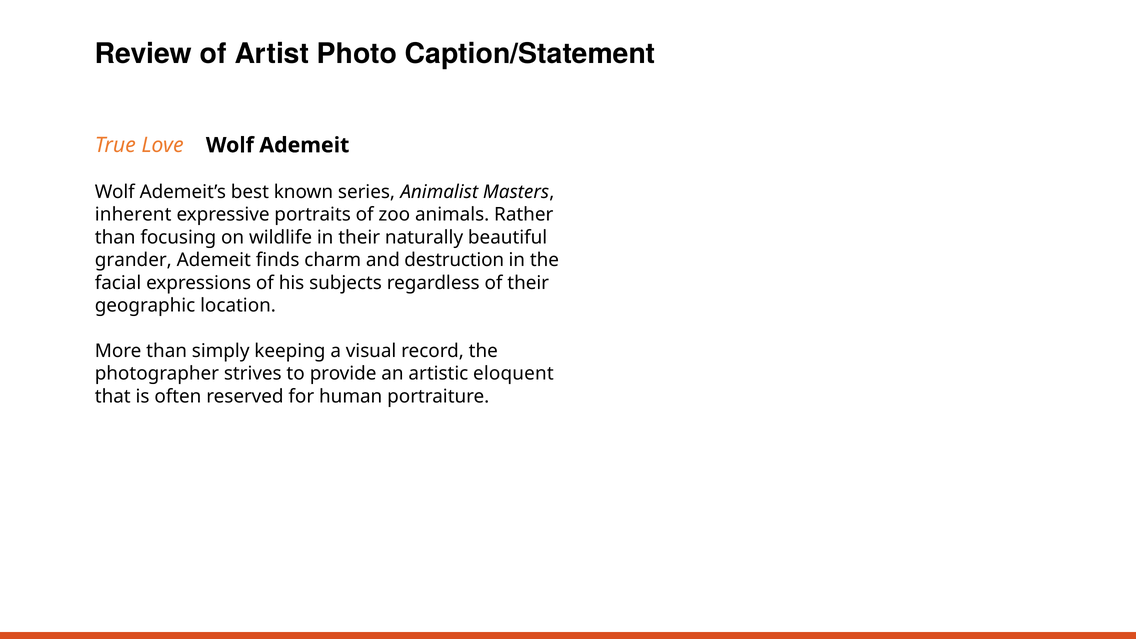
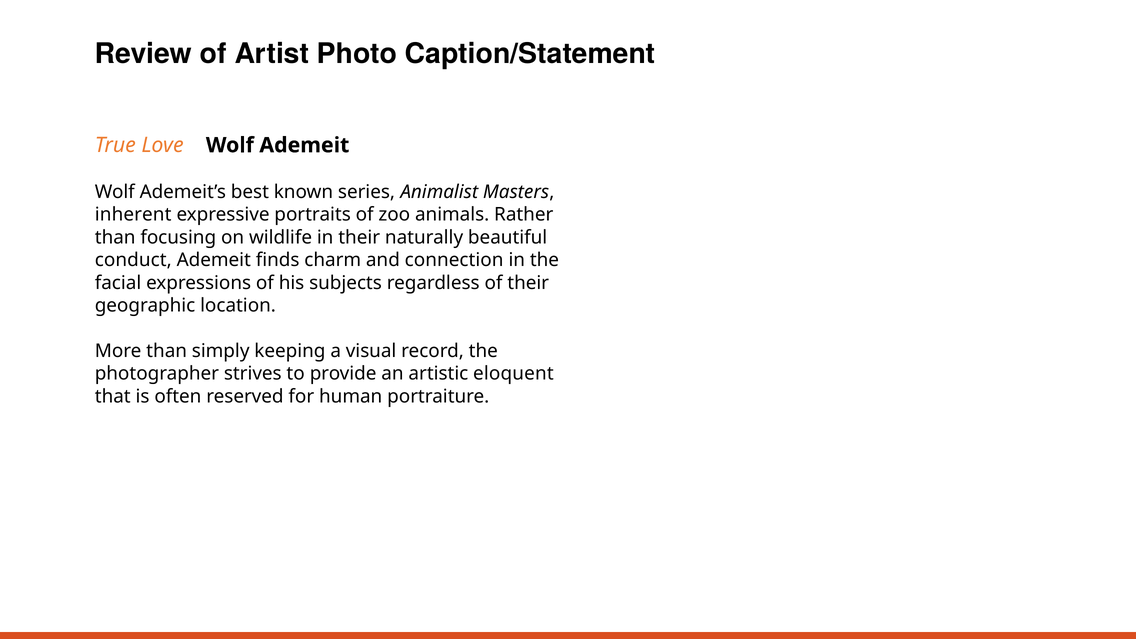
grander: grander -> conduct (133, 260)
destruction: destruction -> connection (454, 260)
